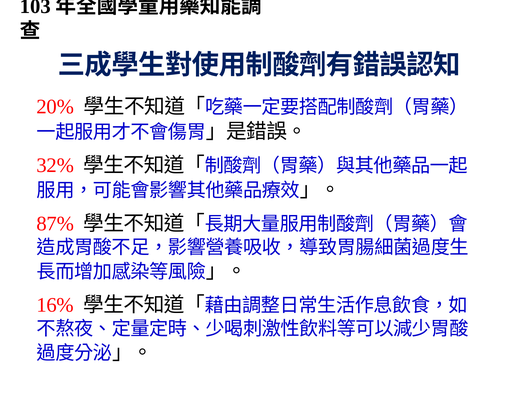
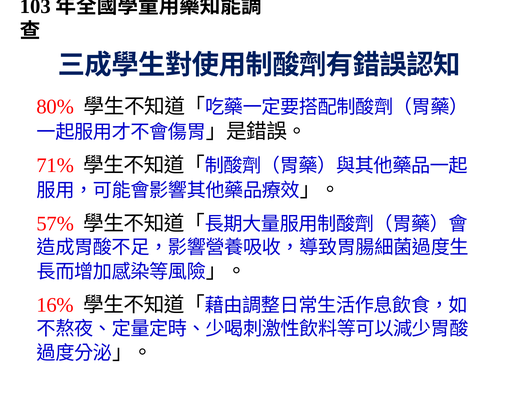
20%: 20% -> 80% (55, 107)
32%: 32% -> 71% (55, 165)
87%: 87% -> 57% (55, 224)
